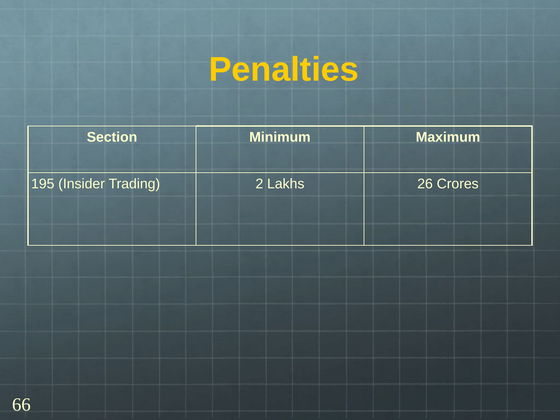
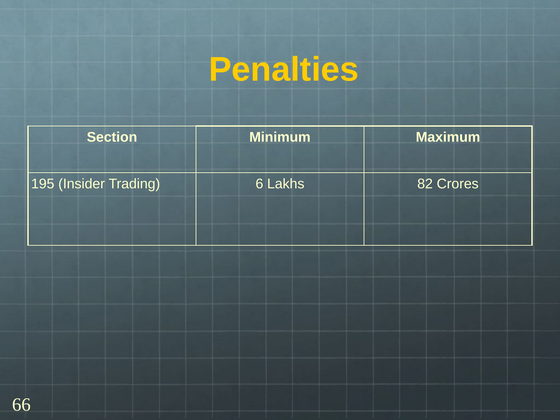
2: 2 -> 6 (259, 184)
26: 26 -> 82 (425, 184)
